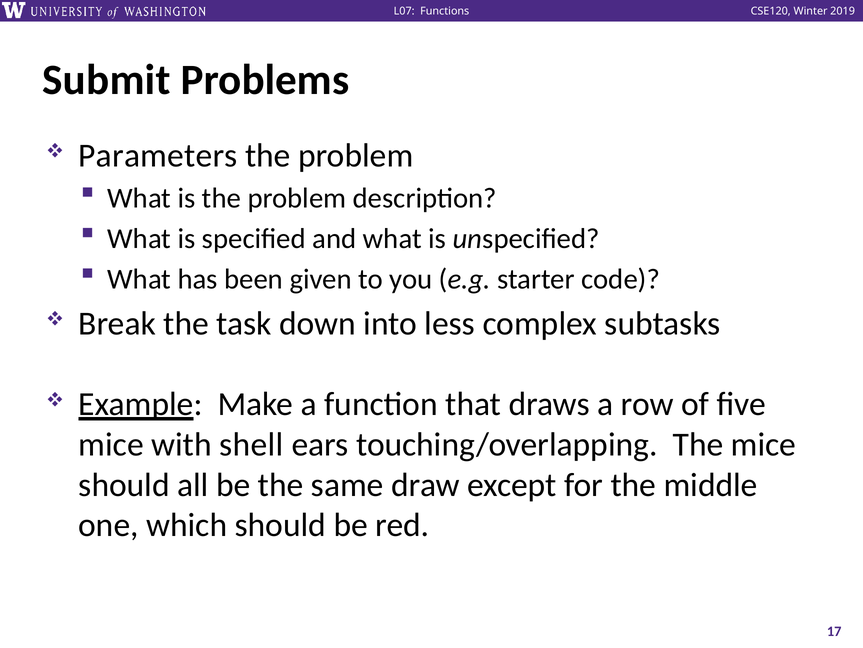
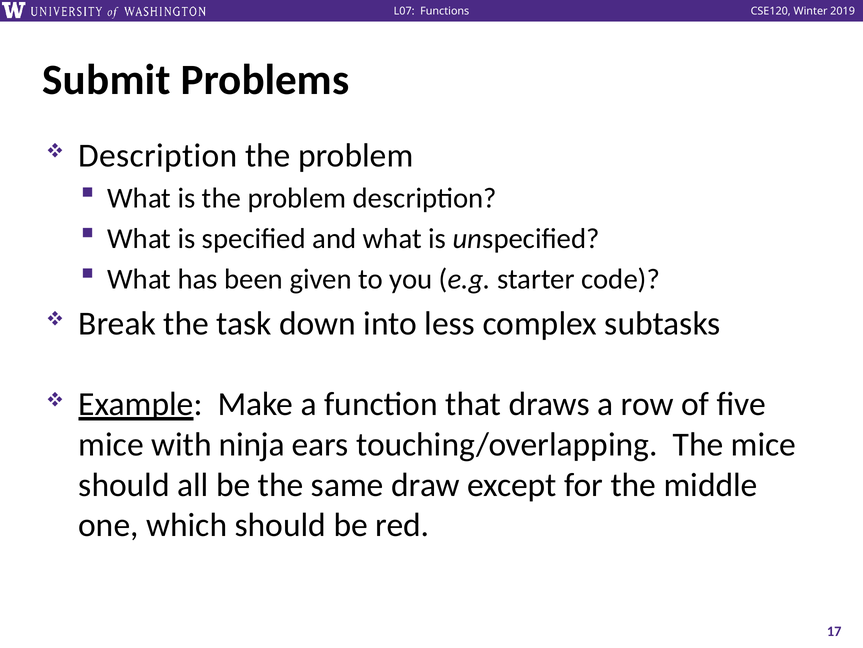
Parameters: Parameters -> Description (158, 155)
shell: shell -> ninja (252, 444)
